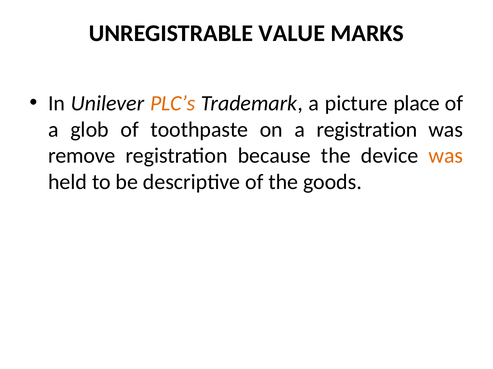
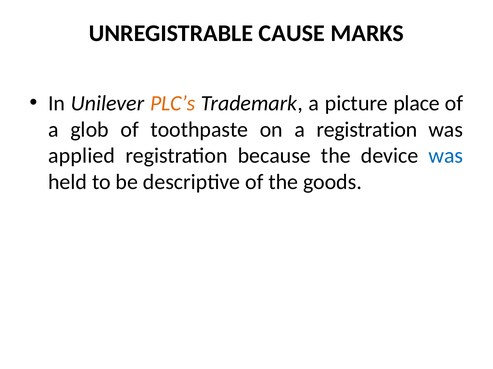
VALUE: VALUE -> CAUSE (292, 33)
remove: remove -> applied (82, 156)
was colour: orange -> blue (446, 156)
